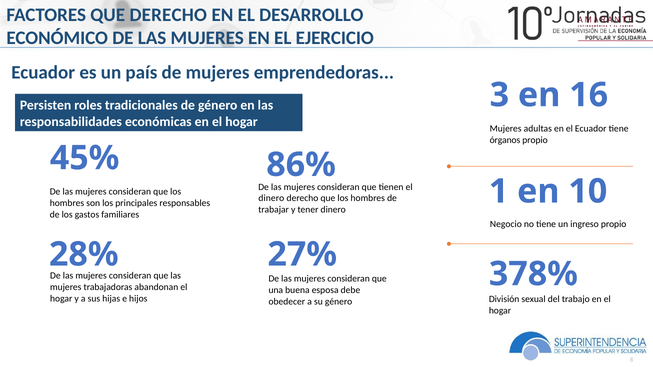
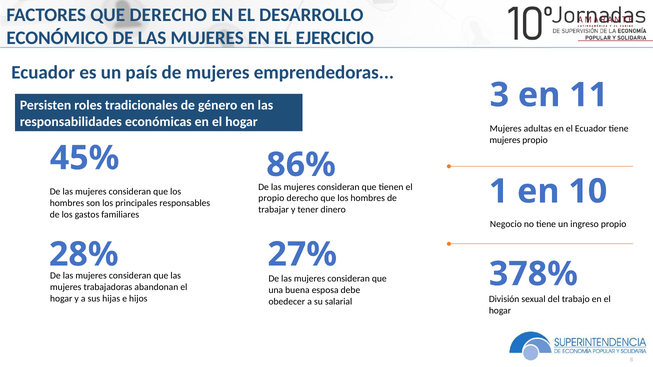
16: 16 -> 11 (589, 95)
órganos: órganos -> mujeres (505, 140)
dinero: dinero -> propio (271, 199)
su género: género -> salarial (339, 302)
